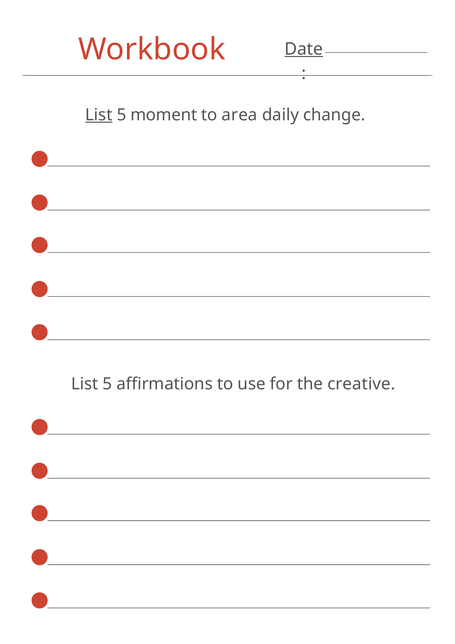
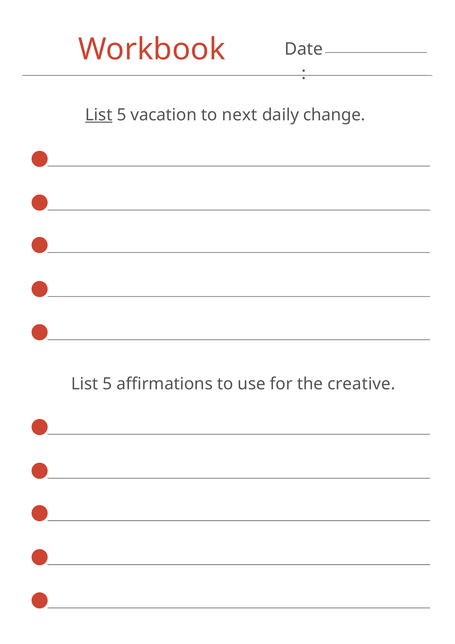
Date underline: present -> none (304, 49)
moment: moment -> vacation (164, 115)
area: area -> next (240, 115)
